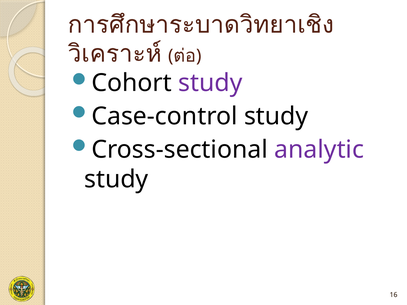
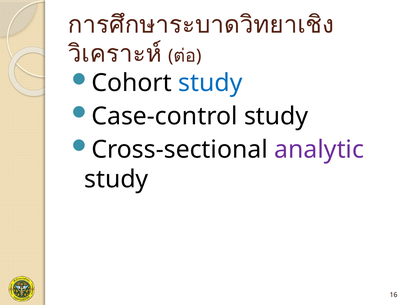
study colour: purple -> blue (210, 83)
